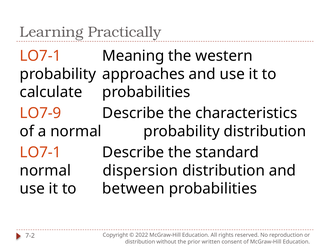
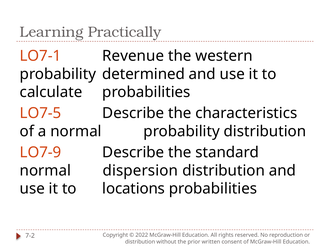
Meaning: Meaning -> Revenue (133, 56)
approaches: approaches -> determined (144, 74)
LO7-9: LO7-9 -> LO7-5 (41, 113)
LO7-1: LO7-1 -> LO7-9 (41, 152)
between: between -> locations (134, 188)
